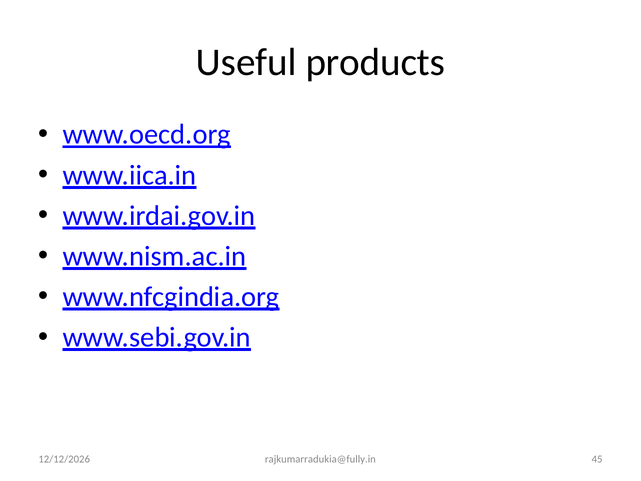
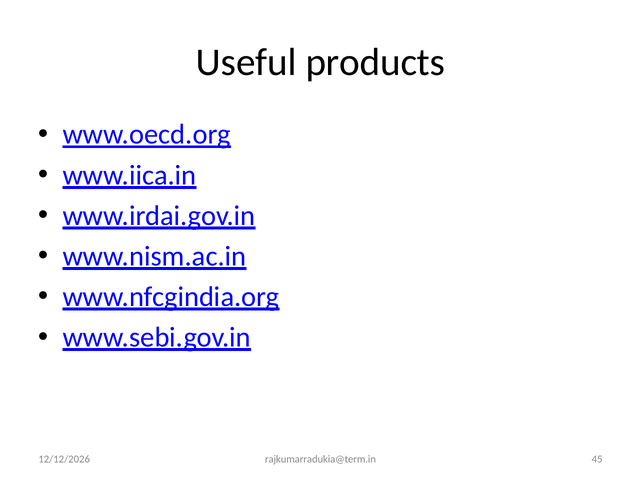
rajkumarradukia@fully.in: rajkumarradukia@fully.in -> rajkumarradukia@term.in (320, 459)
